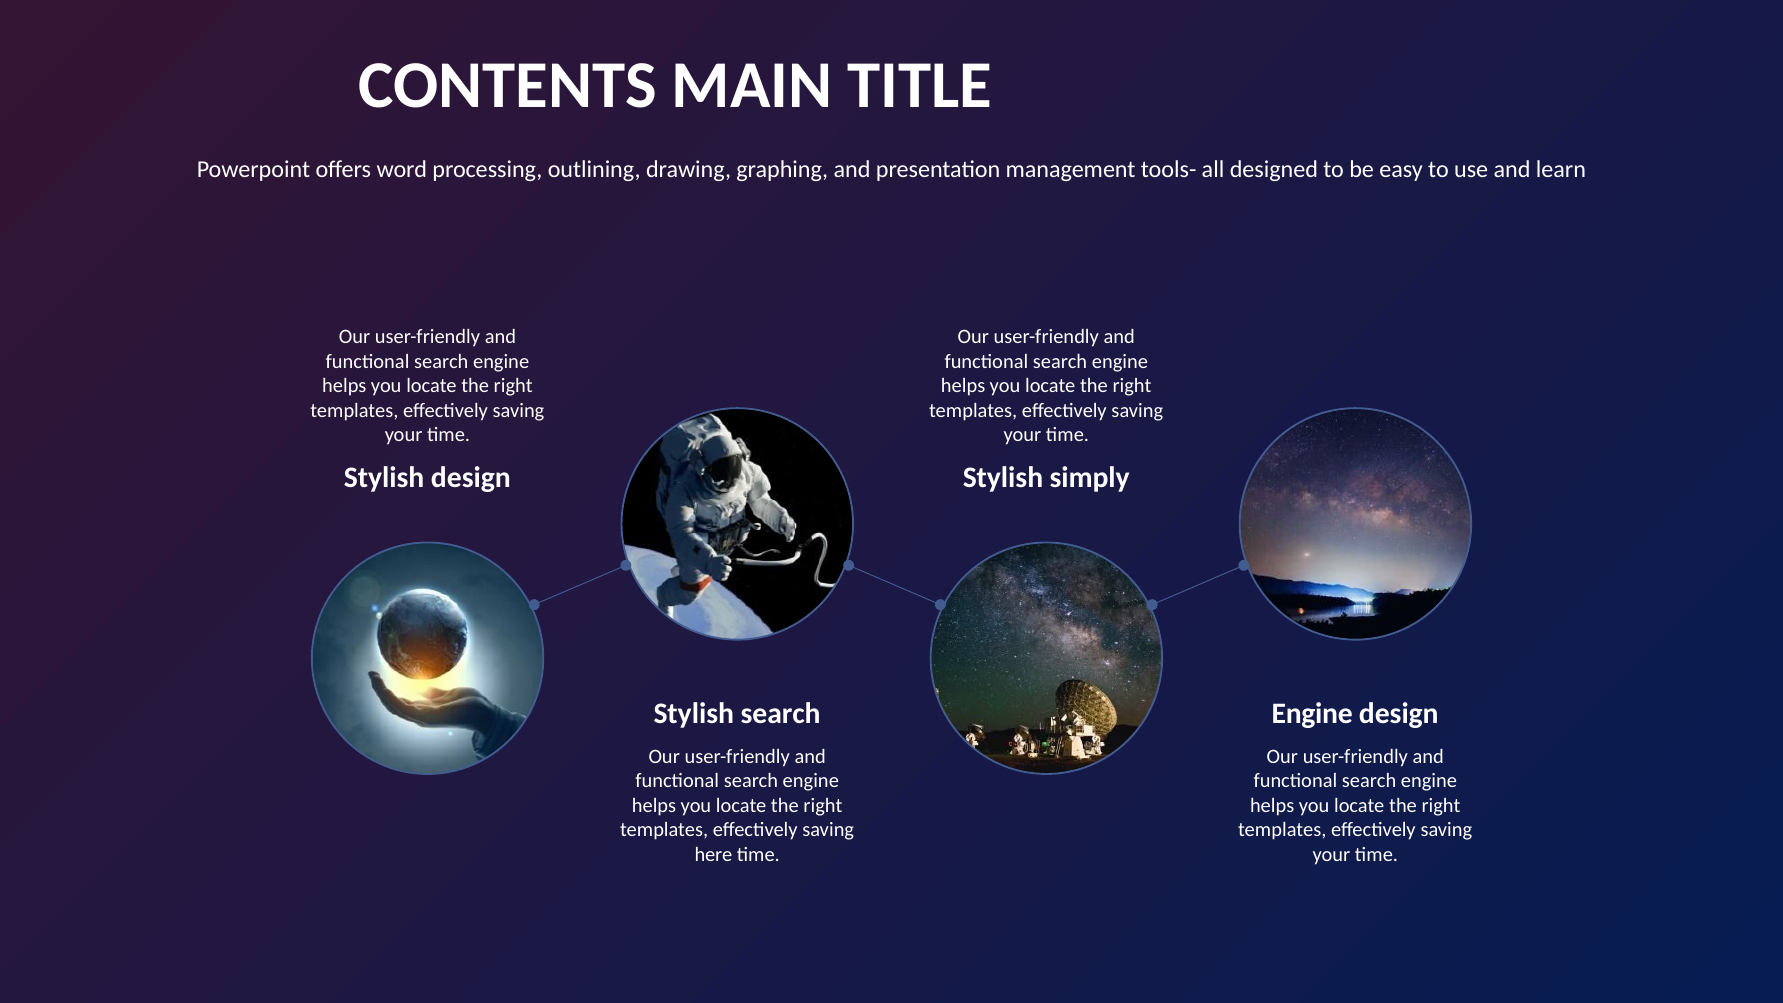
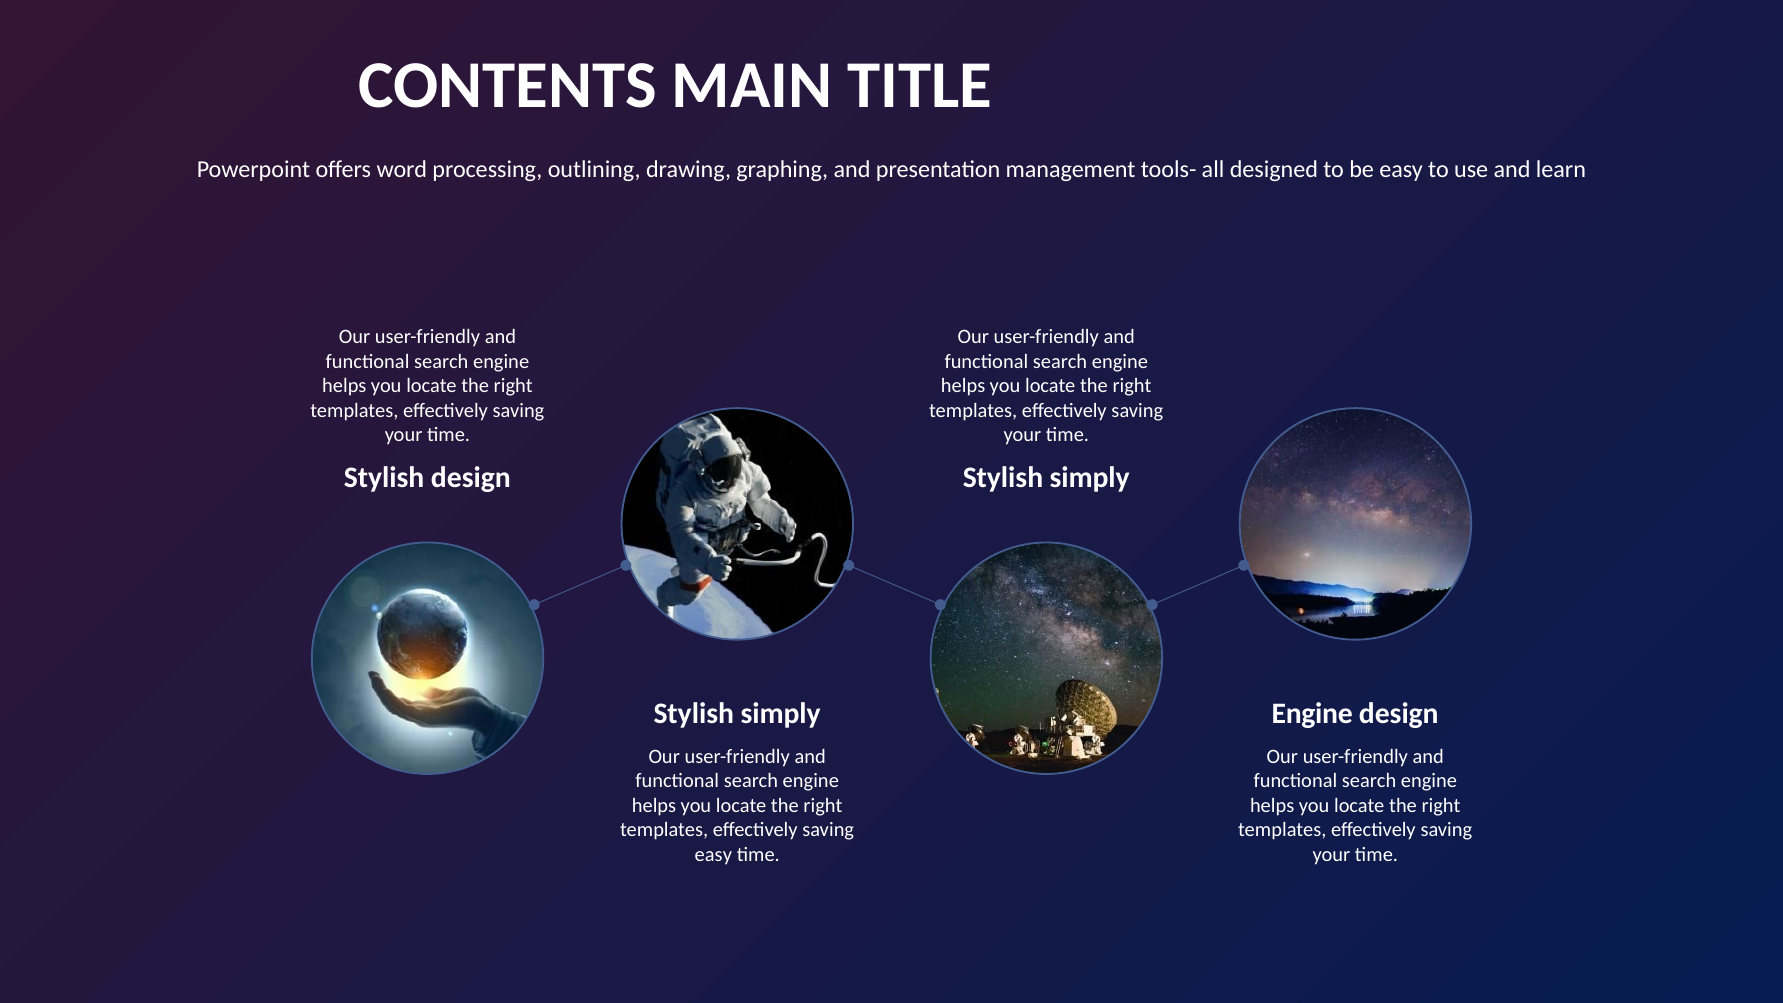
search: search -> simply (781, 713)
here: here -> easy (713, 854)
